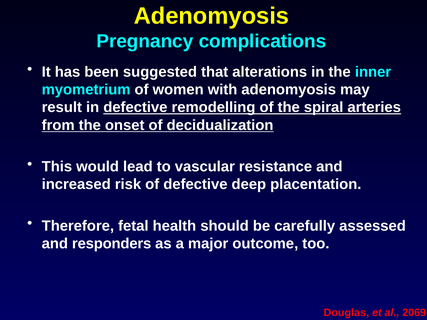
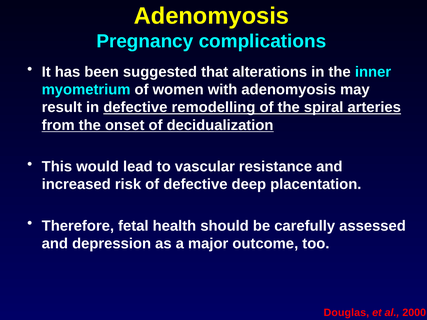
responders: responders -> depression (112, 244)
2069: 2069 -> 2000 (414, 313)
